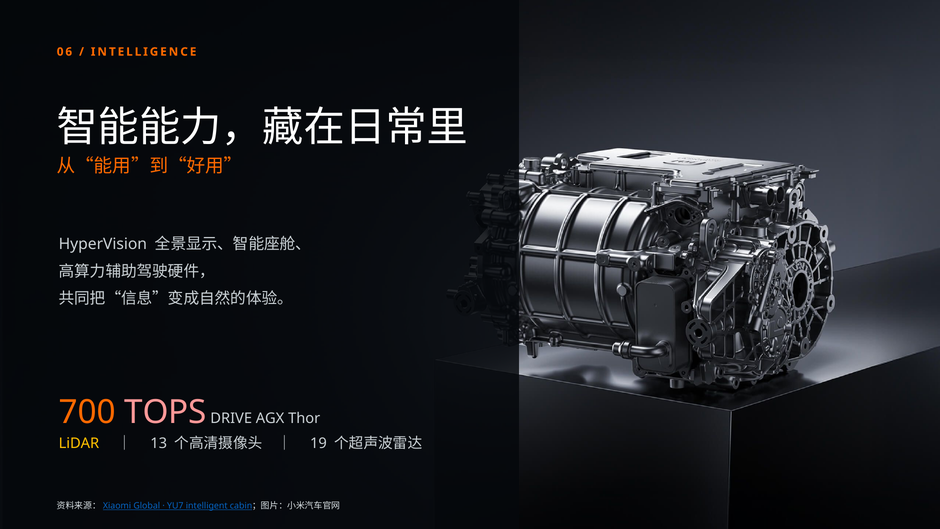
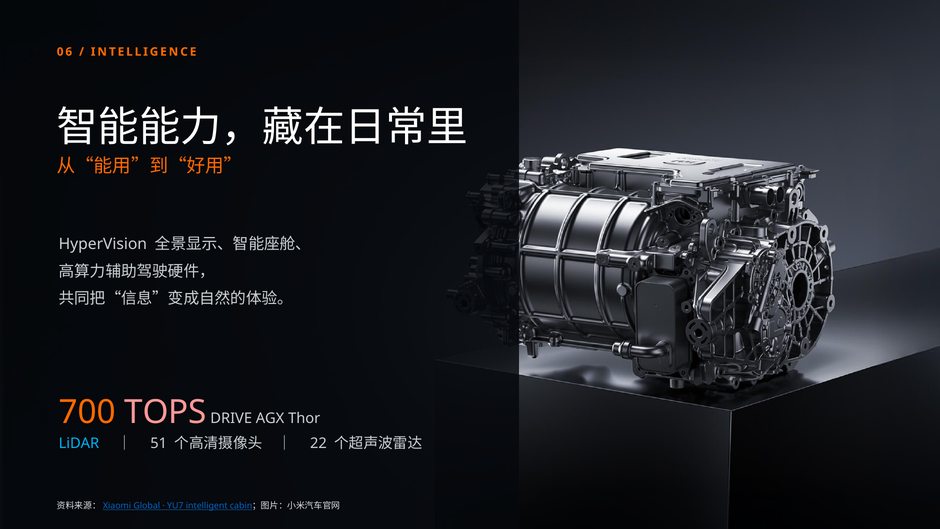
LiDAR colour: yellow -> light blue (79, 443)
13: 13 -> 51 (159, 443)
19: 19 -> 22 (318, 443)
